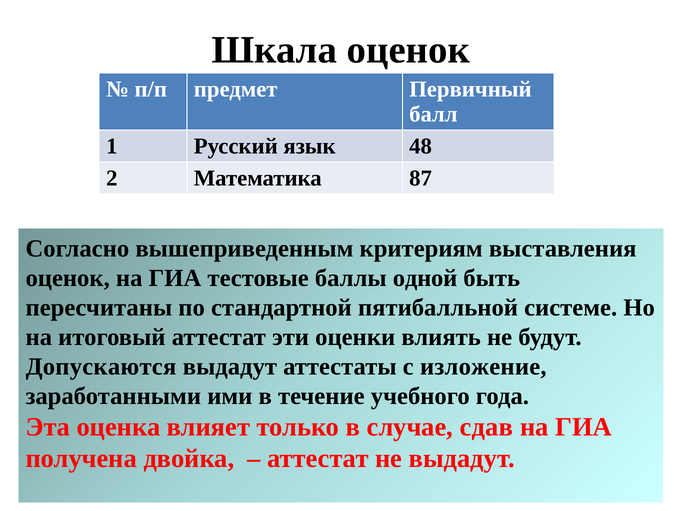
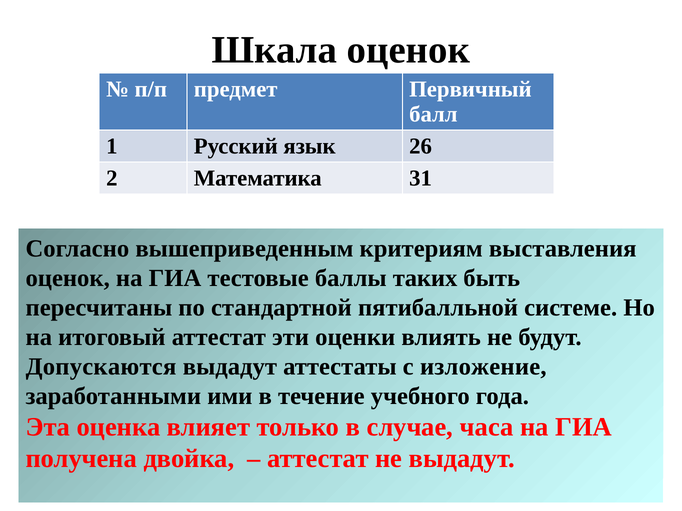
48: 48 -> 26 (421, 146)
87: 87 -> 31 (421, 178)
одной: одной -> таких (425, 278)
сдав: сдав -> часа (487, 427)
